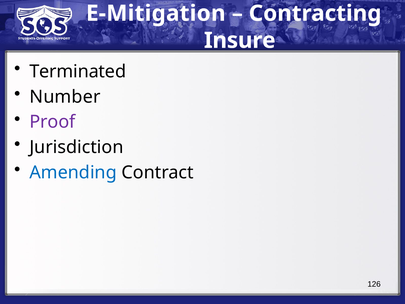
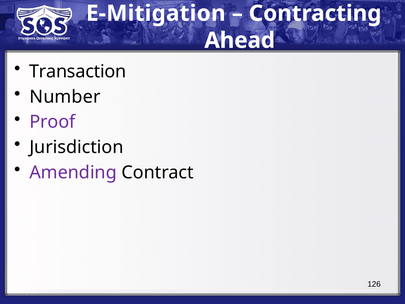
Insure: Insure -> Ahead (240, 40)
Terminated: Terminated -> Transaction (78, 71)
Amending colour: blue -> purple (73, 172)
